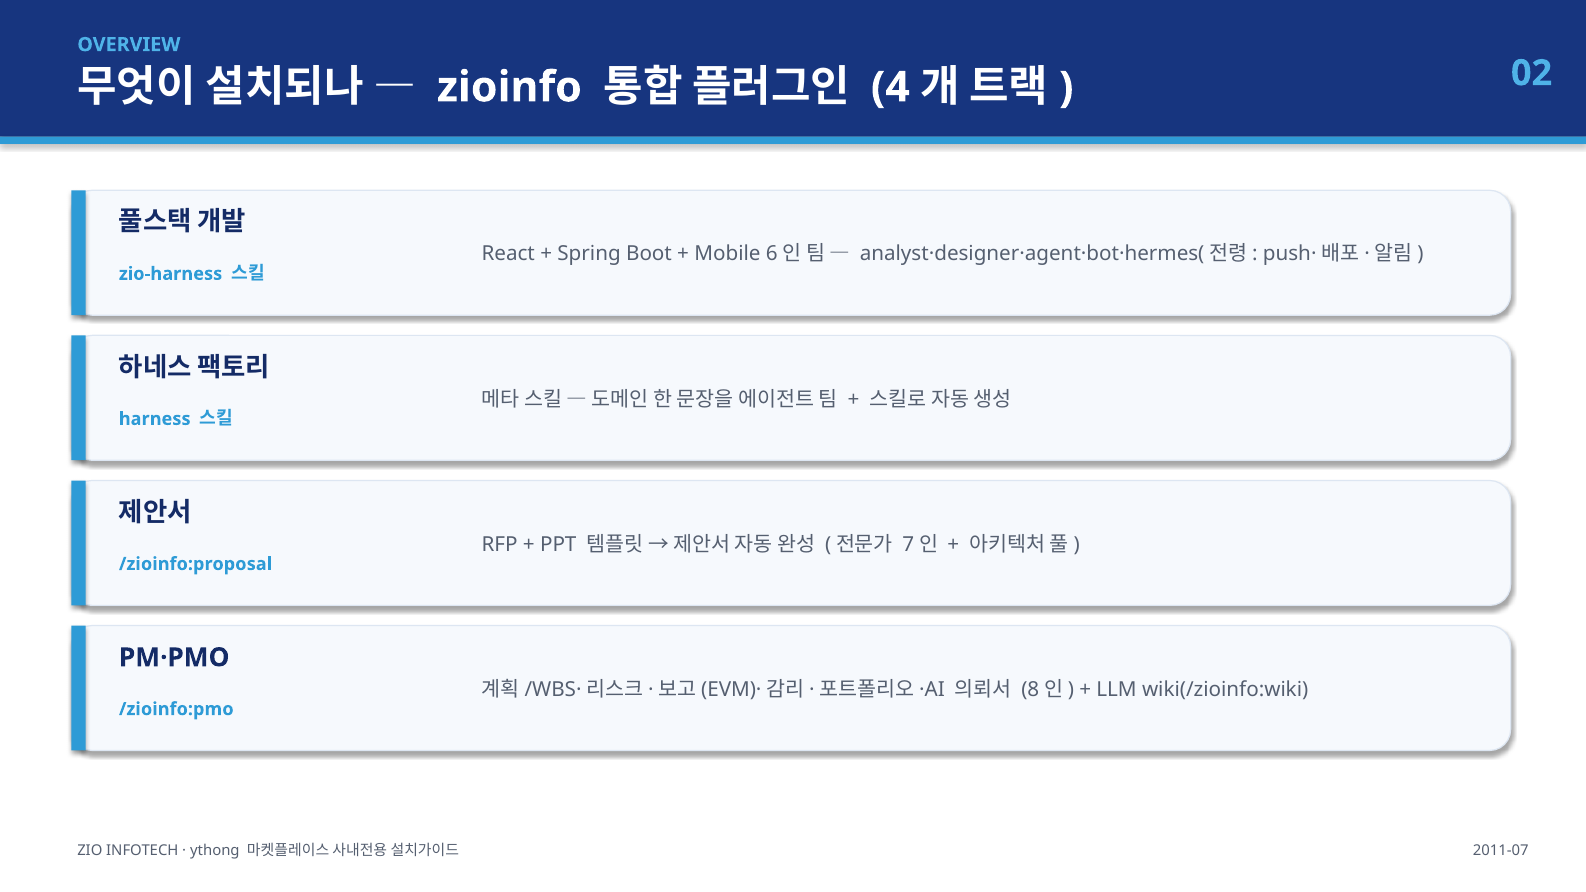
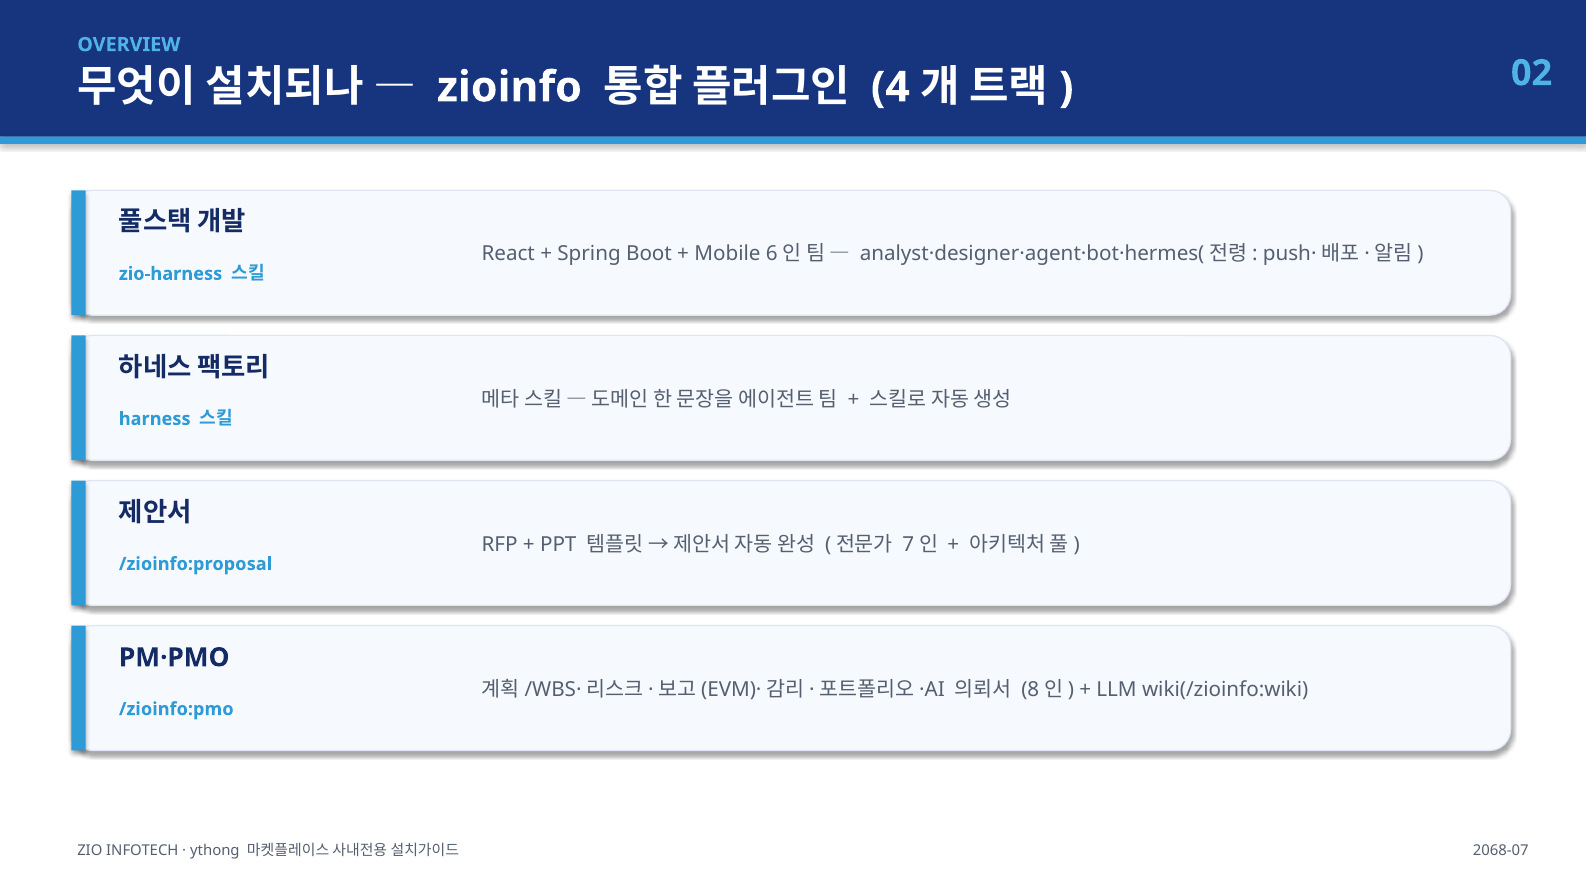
2011-07: 2011-07 -> 2068-07 (1501, 851)
